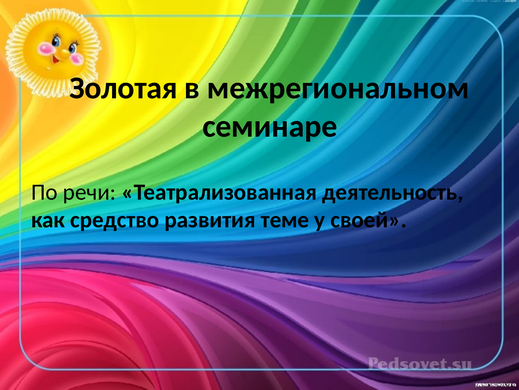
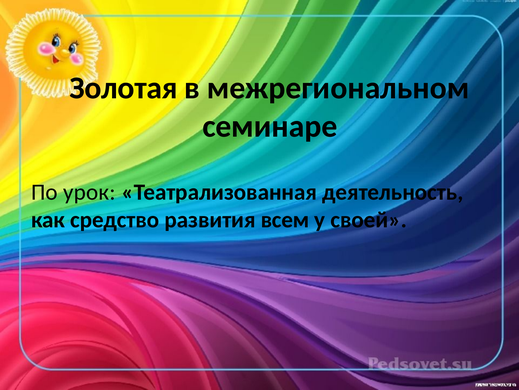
речи: речи -> урок (89, 192)
теме: теме -> всем (285, 220)
